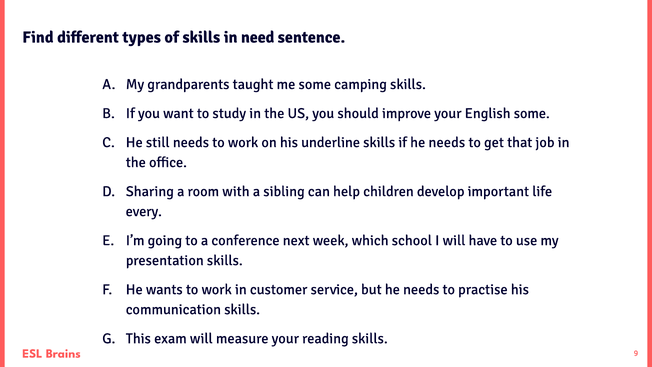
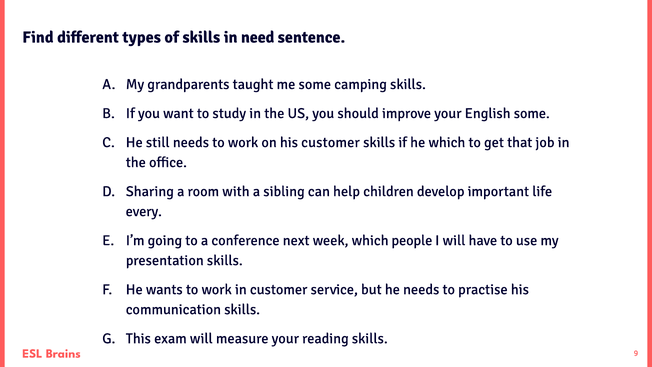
his underline: underline -> customer (330, 142)
if he needs: needs -> which (447, 142)
school: school -> people (412, 240)
